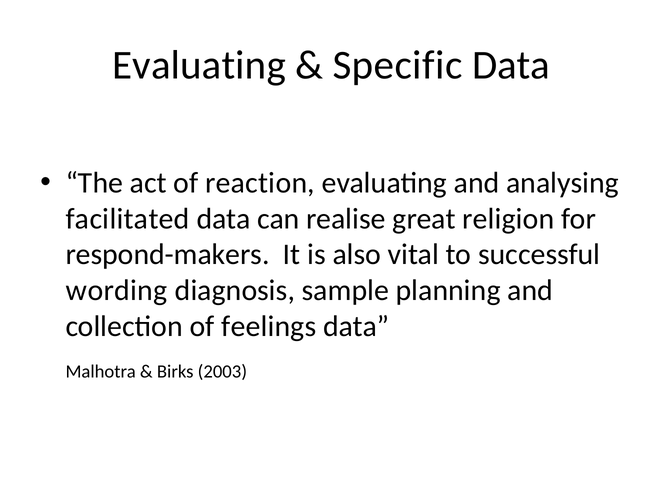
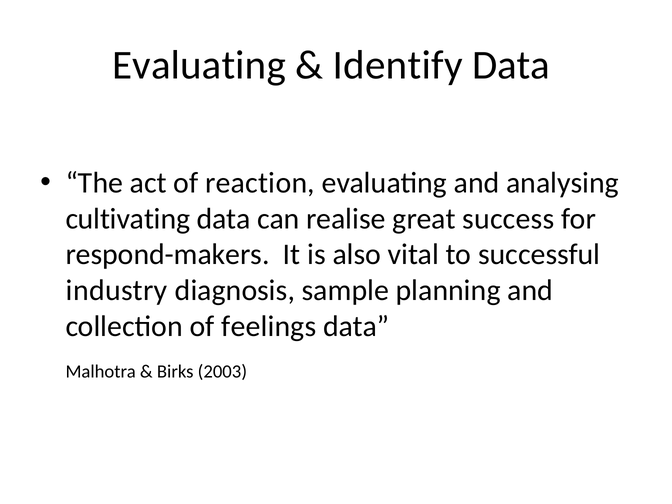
Specific: Specific -> Identify (398, 65)
facilitated: facilitated -> cultivating (128, 219)
religion: religion -> success (508, 219)
wording: wording -> industry (117, 290)
